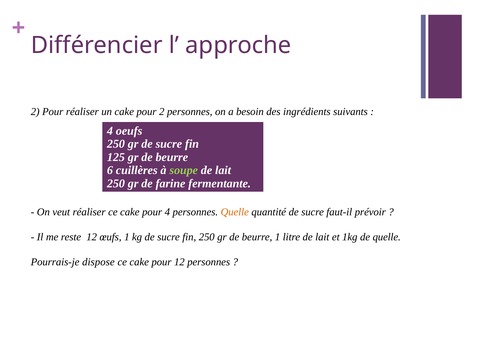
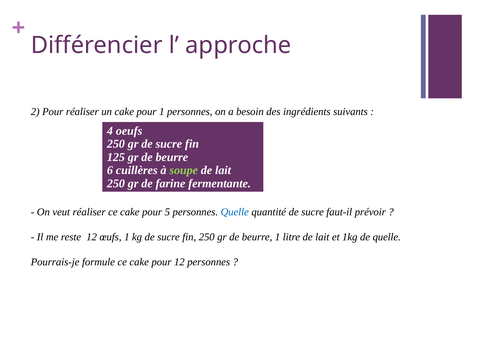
pour 2: 2 -> 1 (162, 112)
pour 4: 4 -> 5 (167, 212)
Quelle colour: orange -> blue (235, 212)
dispose: dispose -> formule (98, 262)
